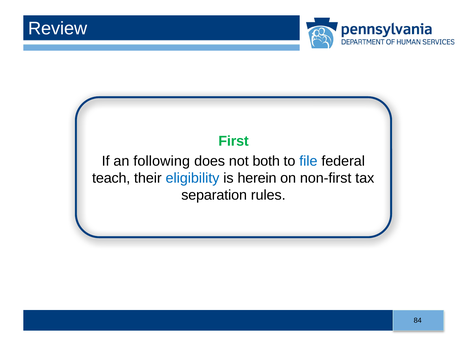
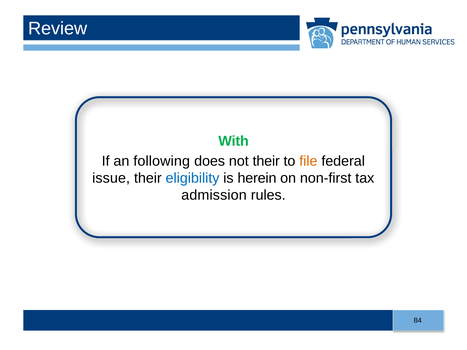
First: First -> With (234, 141)
not both: both -> their (266, 161)
file colour: blue -> orange (308, 161)
teach: teach -> issue (111, 178)
separation: separation -> admission (214, 195)
